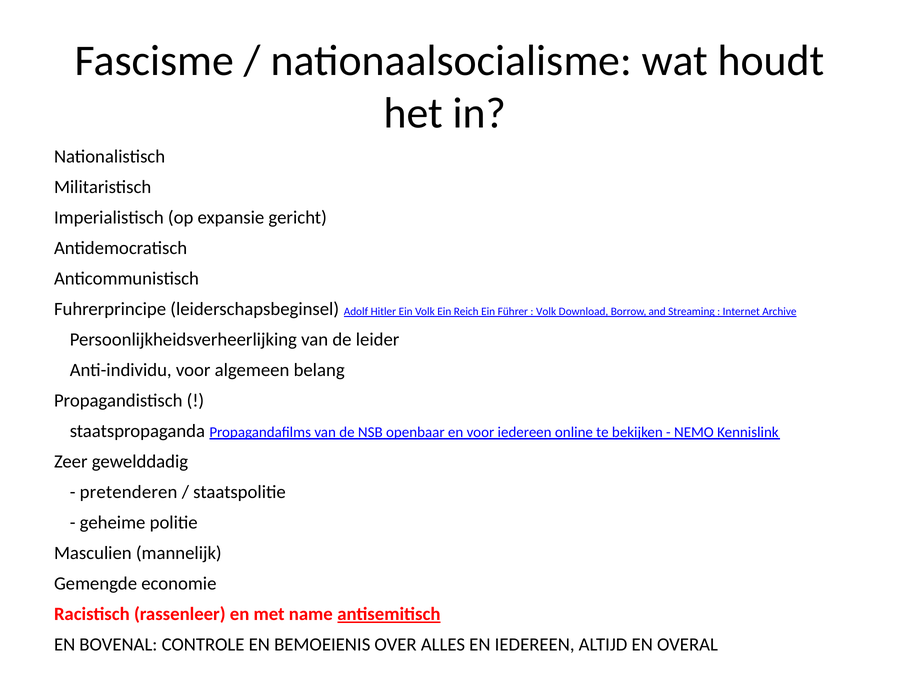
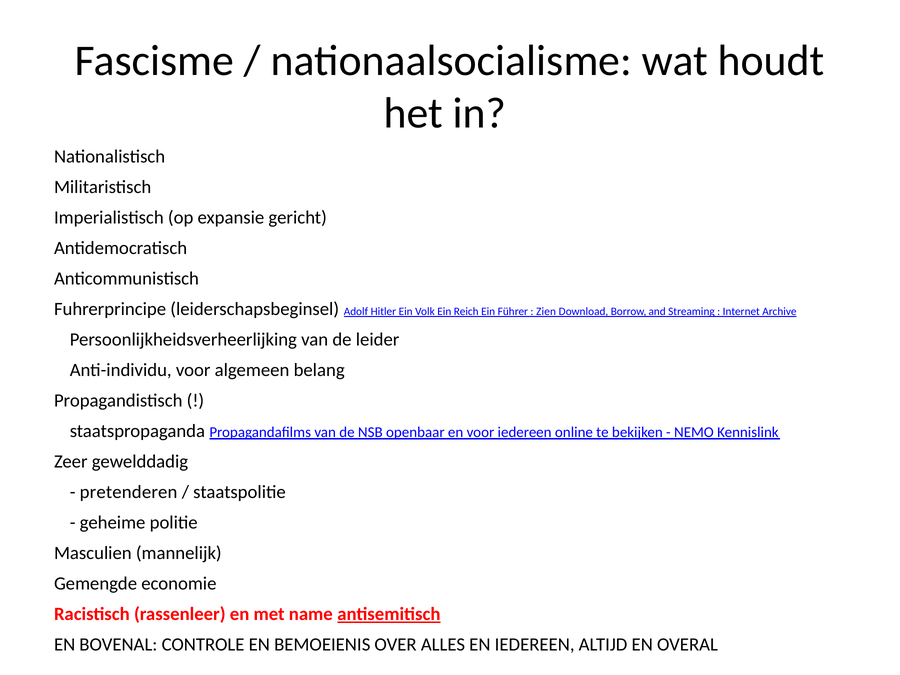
Volk: Volk -> Zien (546, 312)
